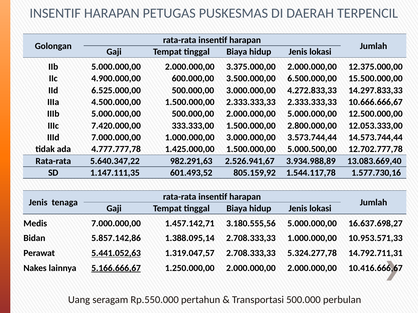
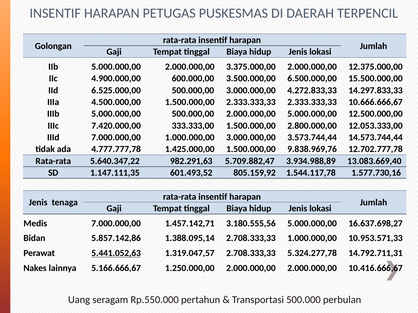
5.000.500,00: 5.000.500,00 -> 9.838.969,76 (312, 149)
2.526.941,67: 2.526.941,67 -> 5.709.882,47 (250, 161)
5.166.666,67 underline: present -> none (116, 268)
